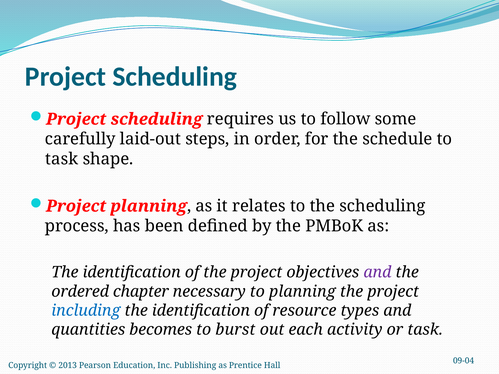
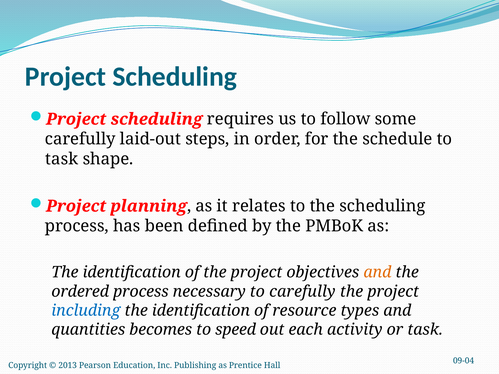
and colour: purple -> orange (377, 273)
ordered chapter: chapter -> process (141, 292)
to planning: planning -> carefully (302, 292)
burst: burst -> speed (236, 330)
